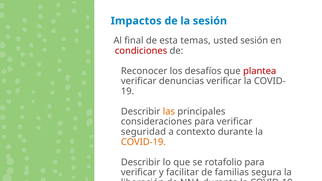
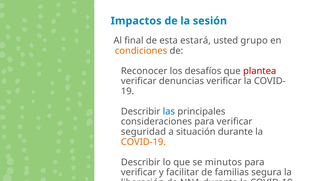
temas: temas -> estará (196, 41)
usted sesión: sesión -> grupo (254, 41)
condiciones colour: red -> orange (141, 51)
las colour: orange -> blue (169, 112)
contexto: contexto -> situación (196, 132)
rotafolio: rotafolio -> minutos (223, 162)
